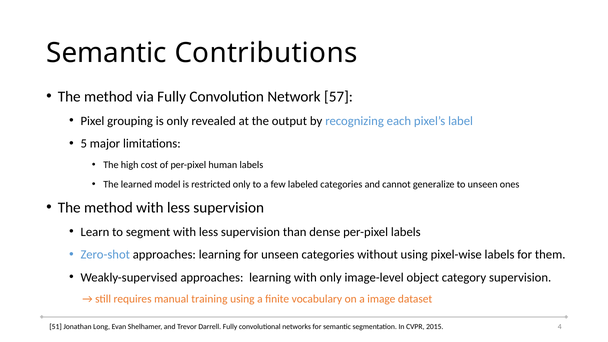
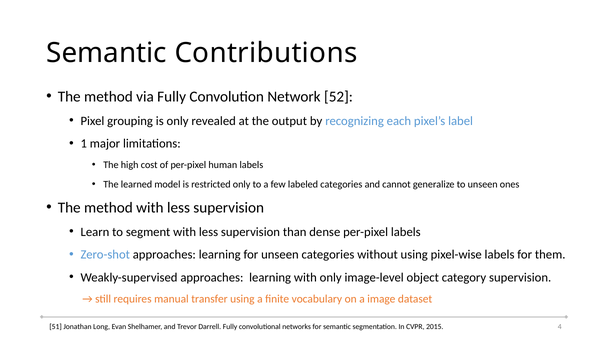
57: 57 -> 52 (338, 97)
5: 5 -> 1 (84, 144)
training: training -> transfer (209, 299)
